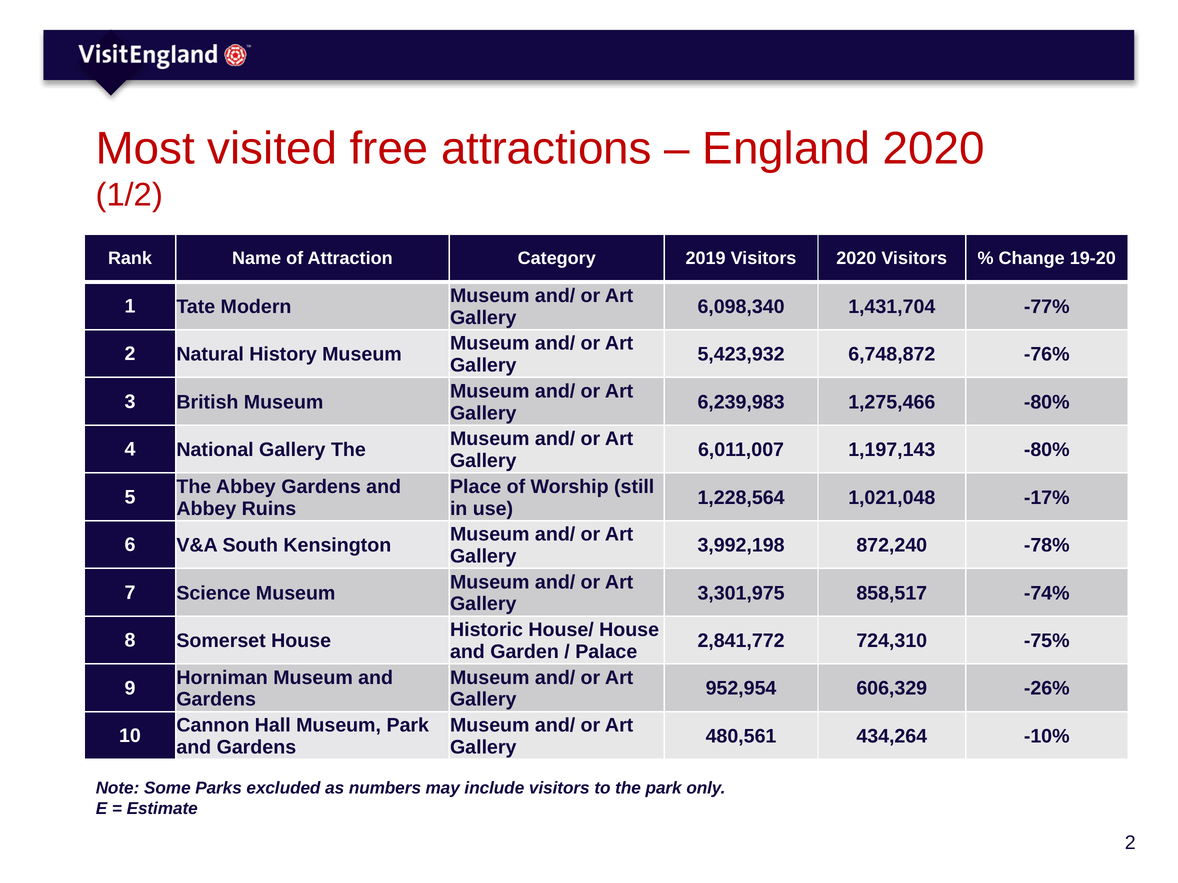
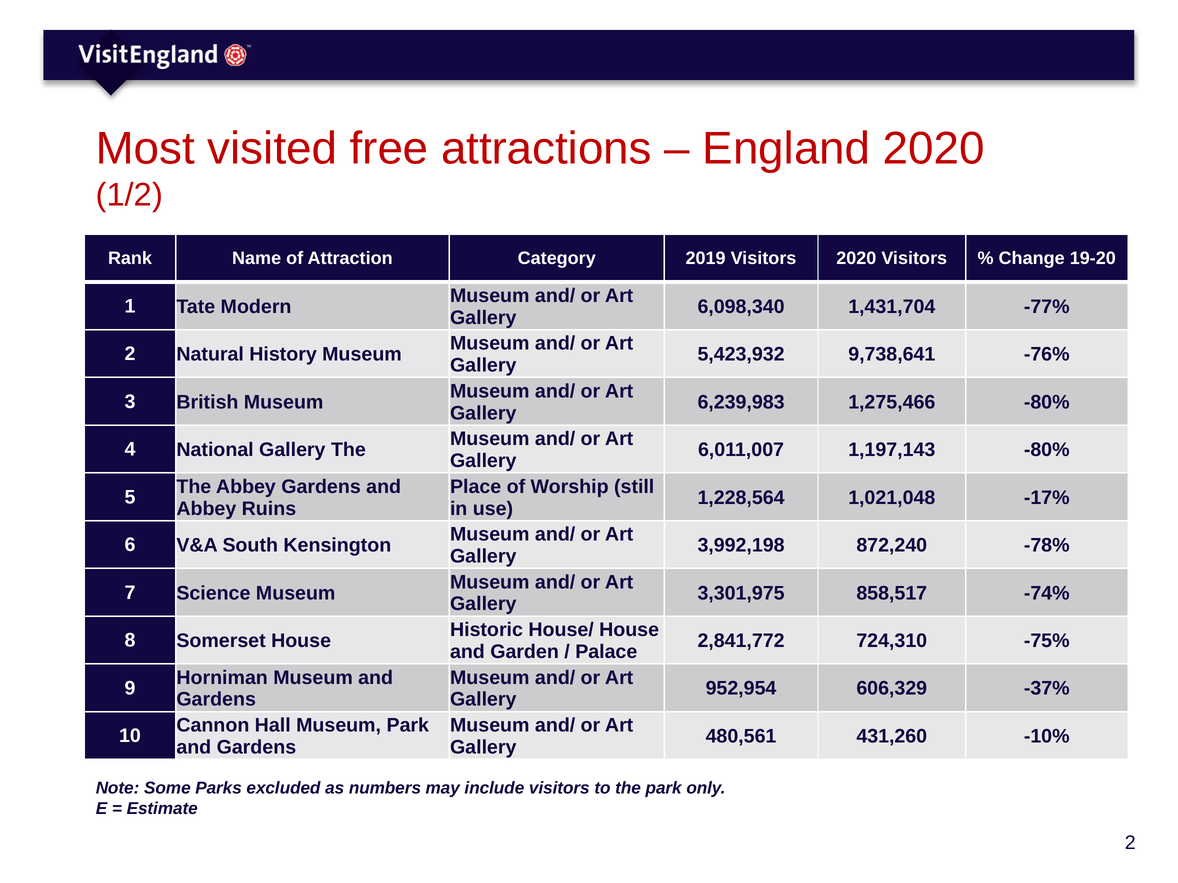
6,748,872: 6,748,872 -> 9,738,641 (892, 355)
-26%: -26% -> -37% (1047, 689)
434,264: 434,264 -> 431,260 (892, 737)
